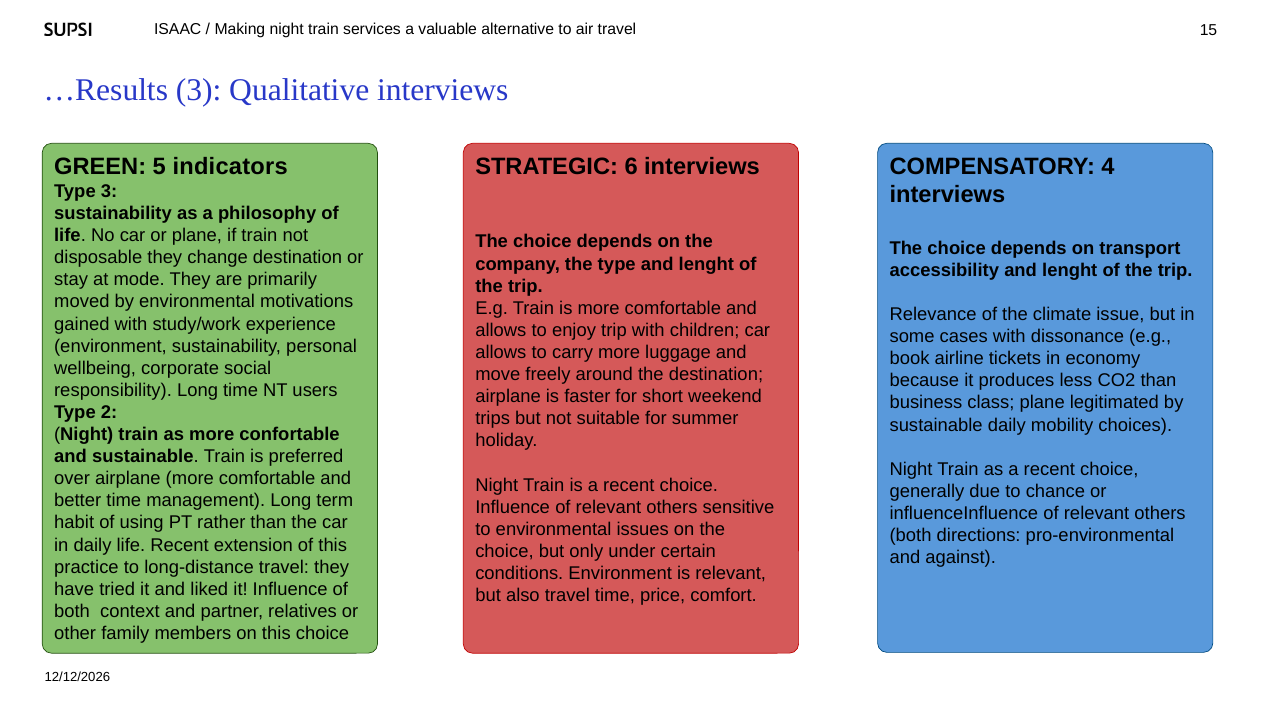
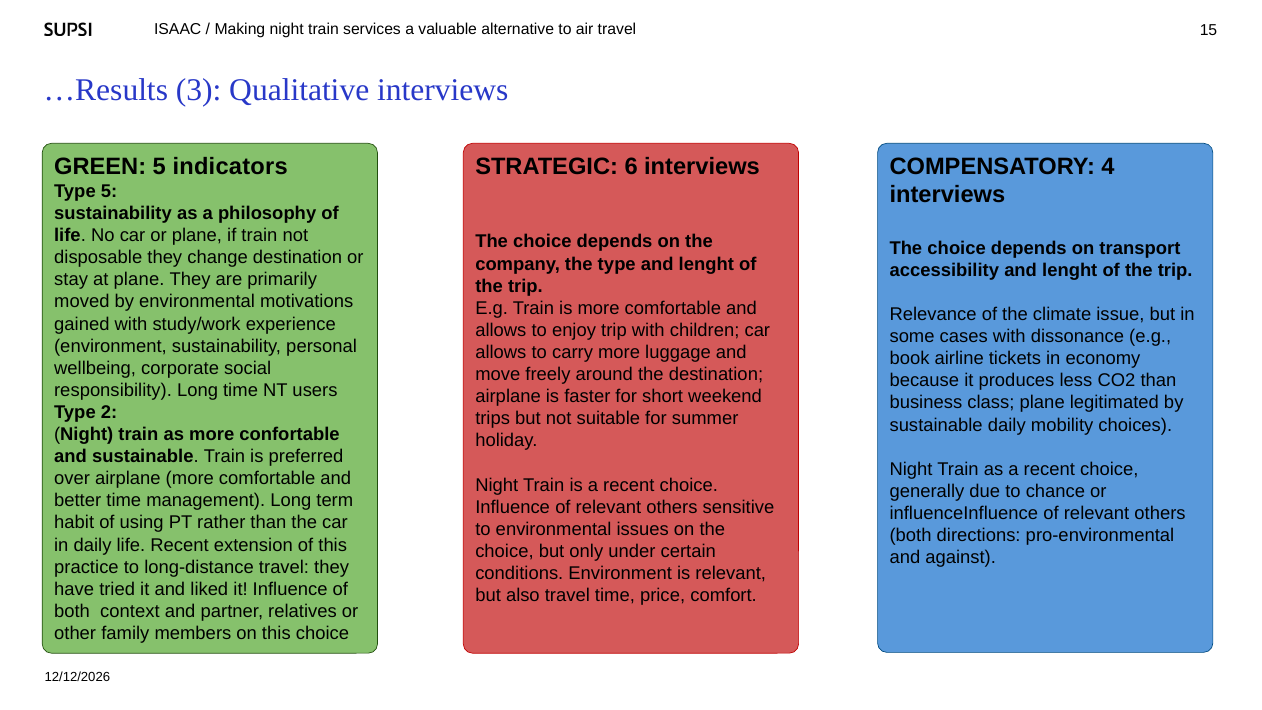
Type 3: 3 -> 5 (109, 191)
at mode: mode -> plane (139, 280)
